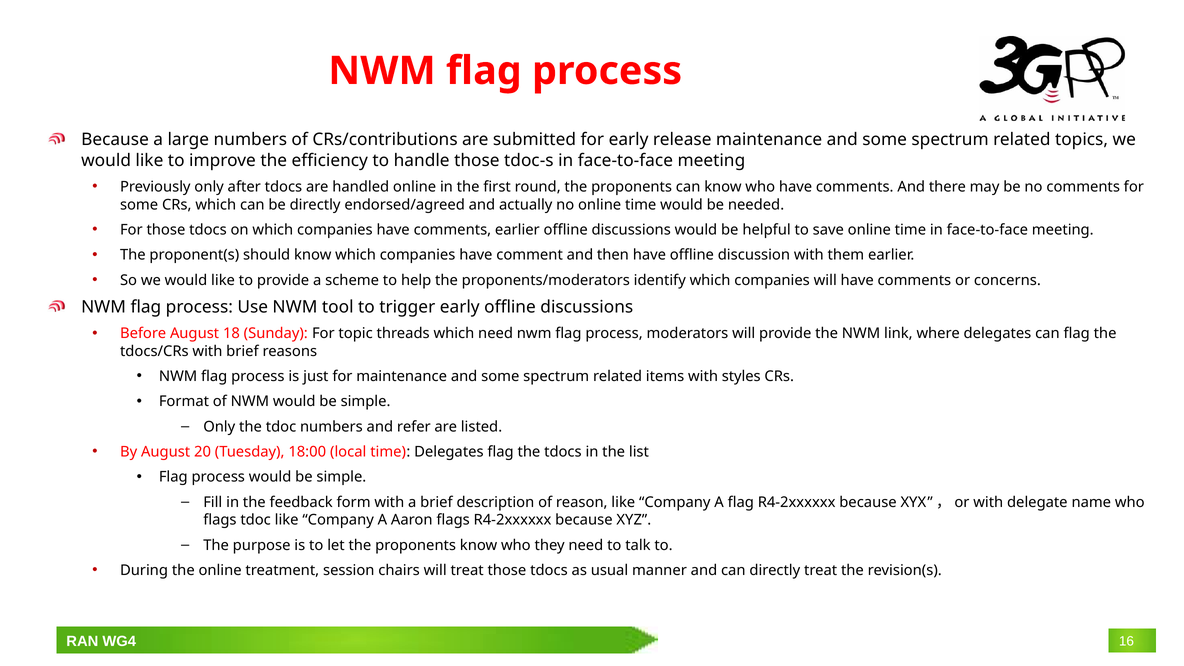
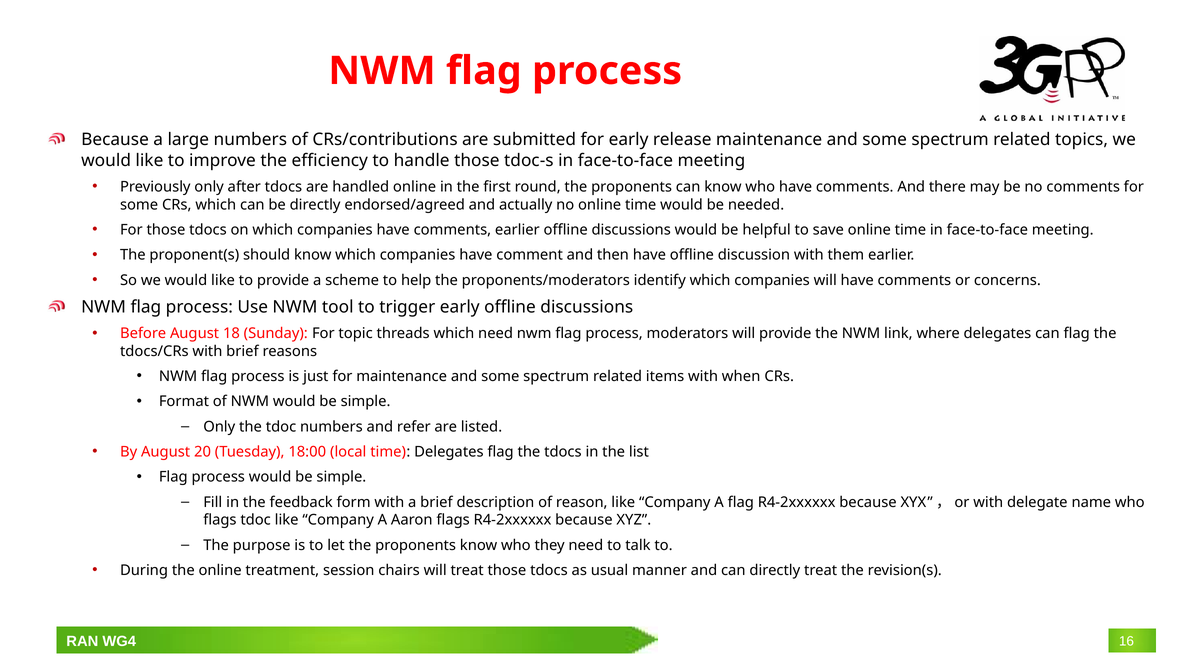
styles: styles -> when (741, 376)
